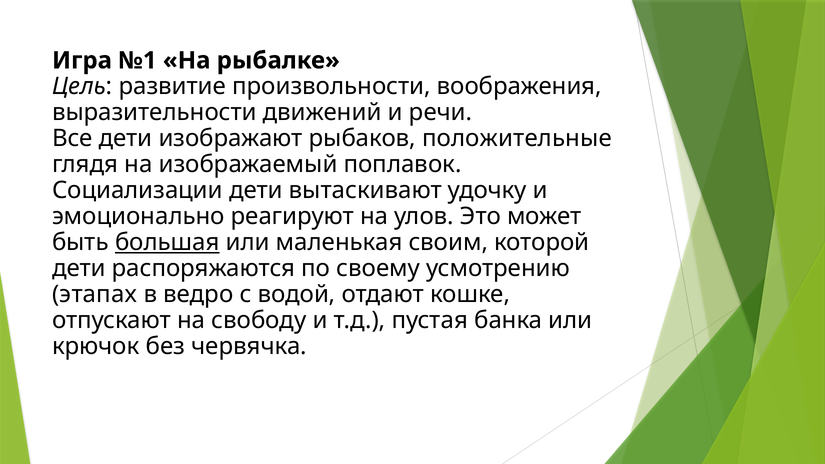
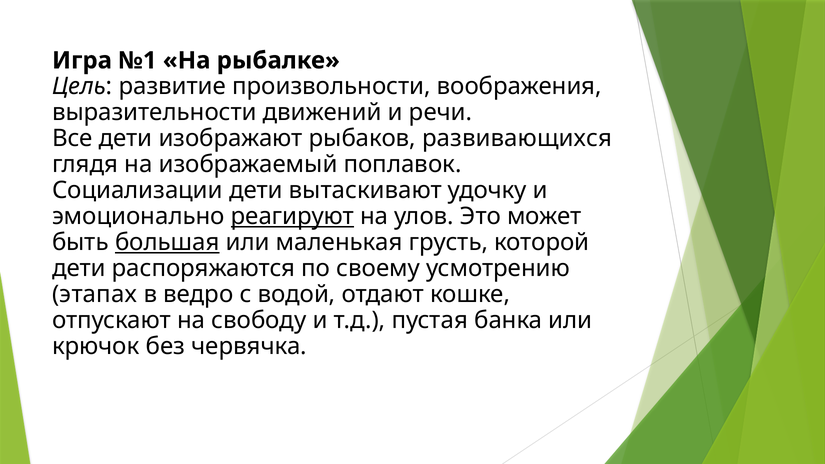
положительные: положительные -> развивающихся (517, 138)
реагируют underline: none -> present (292, 216)
своим: своим -> грусть (448, 242)
